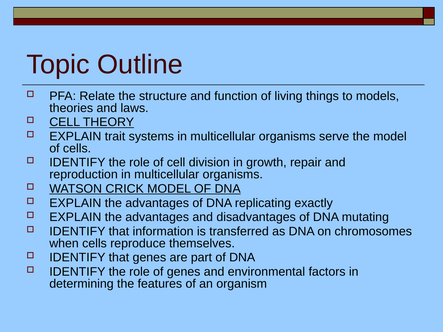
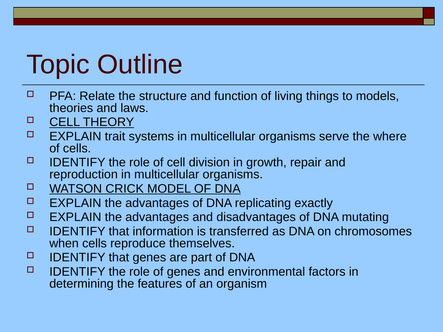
the model: model -> where (390, 137)
